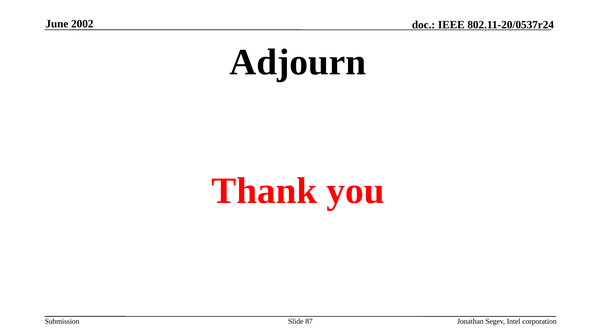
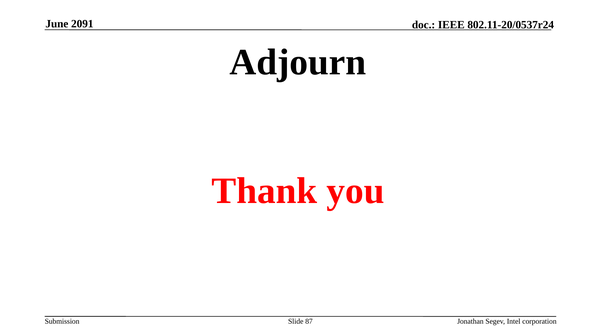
2002: 2002 -> 2091 (82, 24)
